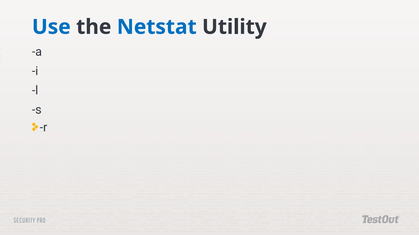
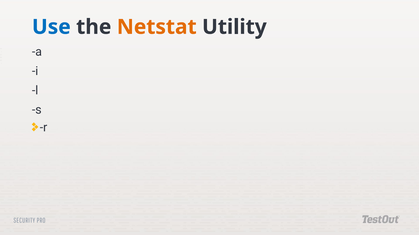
Netstat colour: blue -> orange (157, 27)
